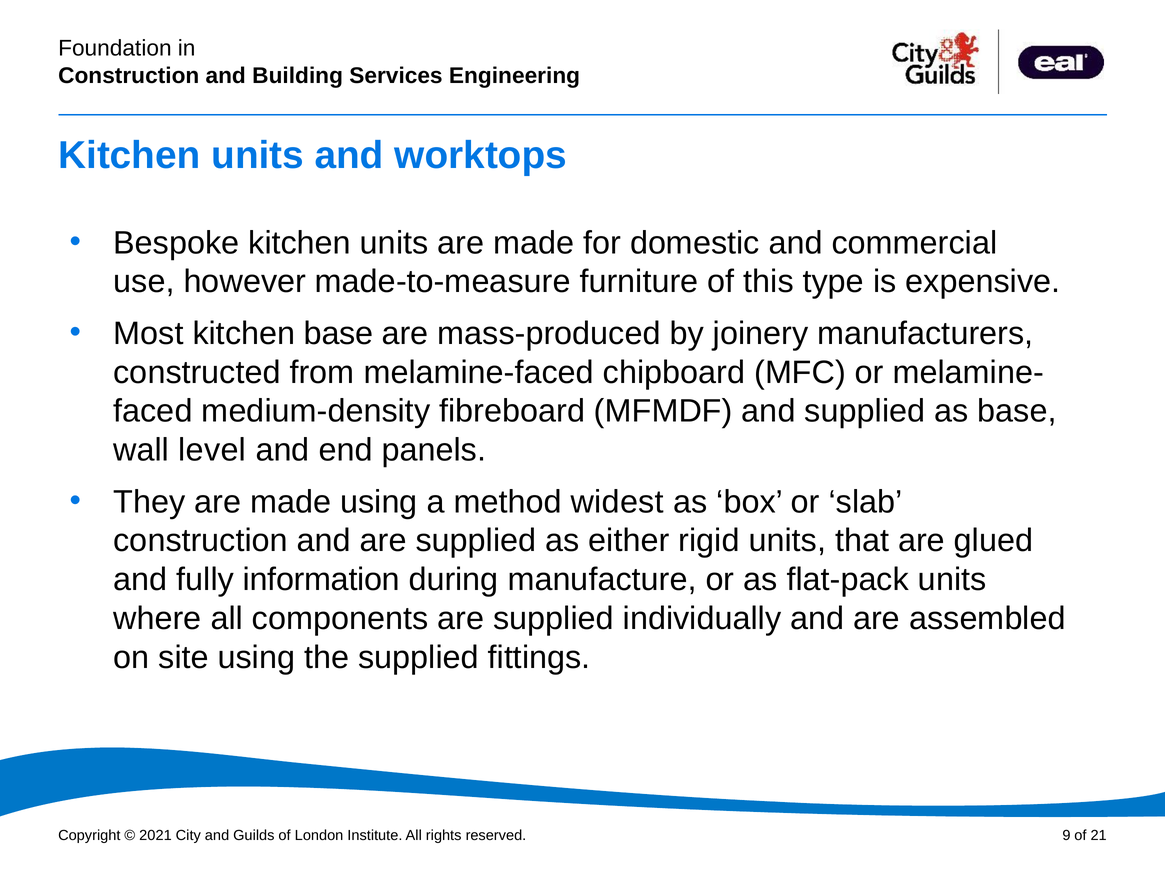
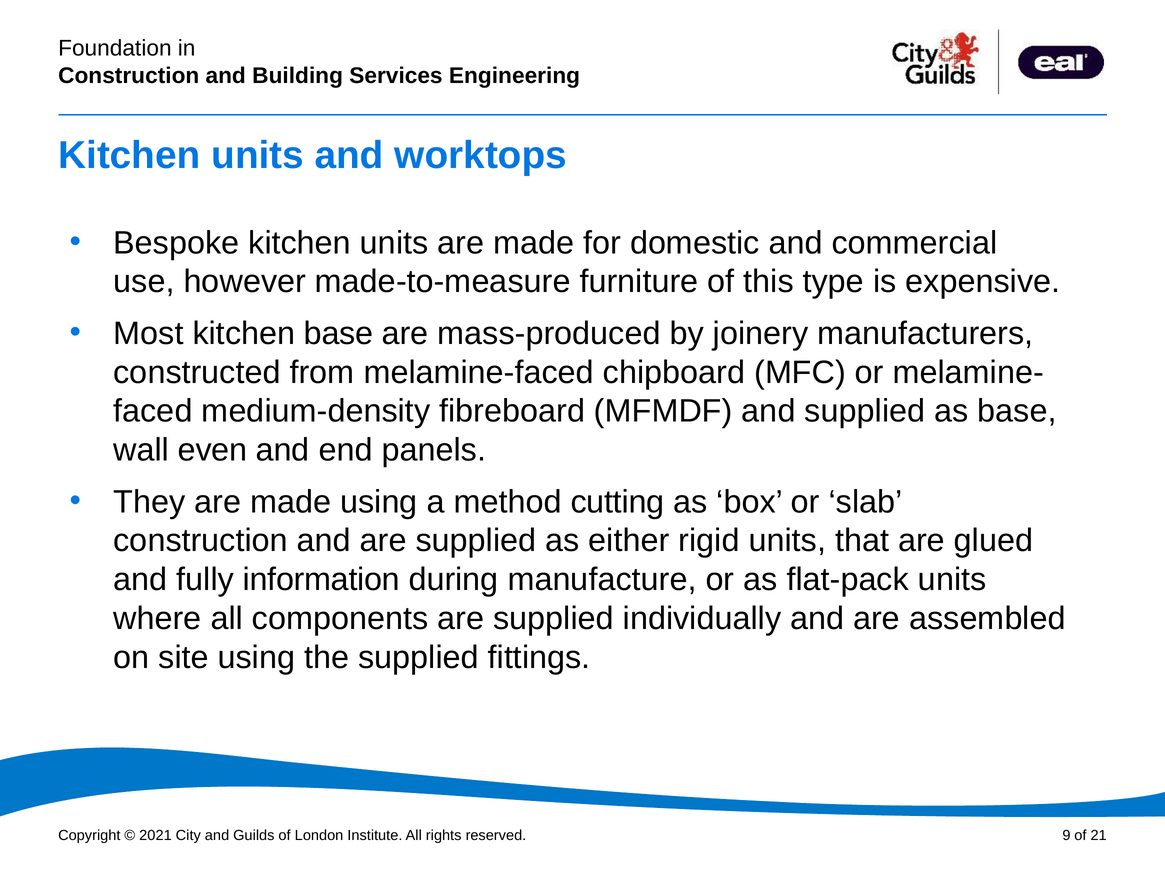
level: level -> even (213, 450)
widest: widest -> cutting (617, 502)
